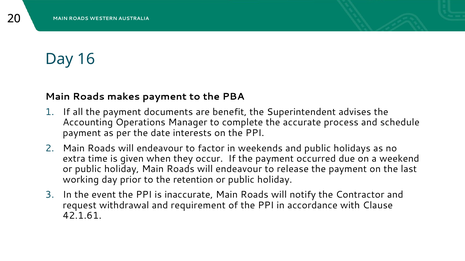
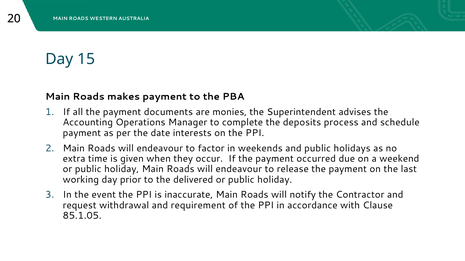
16: 16 -> 15 (86, 59)
benefit: benefit -> monies (230, 112)
accurate: accurate -> deposits (302, 123)
retention: retention -> delivered (193, 180)
42.1.61: 42.1.61 -> 85.1.05 (82, 216)
